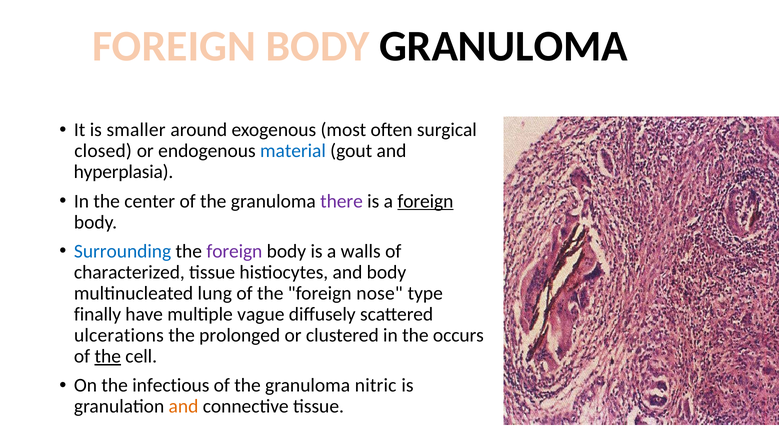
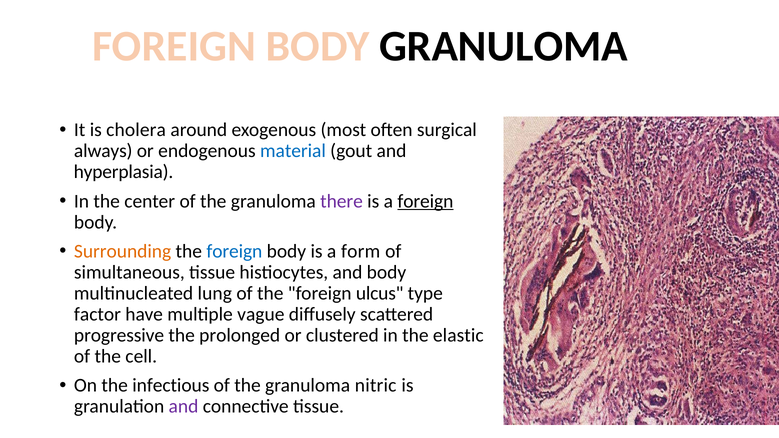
smaller: smaller -> cholera (136, 130)
closed: closed -> always (103, 151)
Surrounding colour: blue -> orange (123, 251)
foreign colour: purple -> blue (234, 251)
walls: walls -> form (361, 251)
characterized: characterized -> simultaneous (129, 272)
nose: nose -> ulcus (380, 293)
finally: finally -> factor (97, 314)
ulcerations: ulcerations -> progressive (119, 335)
occurs: occurs -> elastic (458, 335)
the underline: present -> none (108, 356)
and colour: orange -> purple (184, 407)
